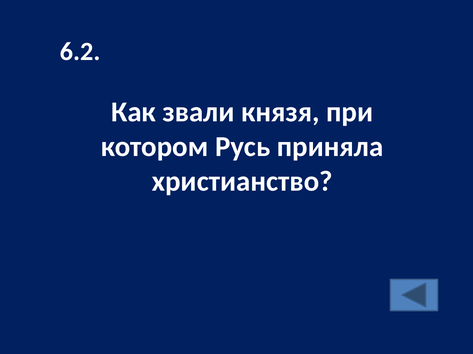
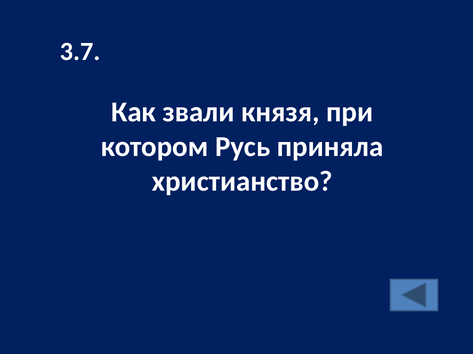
6.2: 6.2 -> 3.7 (80, 51)
